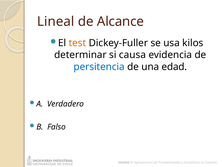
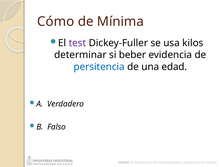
Lineal: Lineal -> Cómo (56, 21)
Alcance: Alcance -> Mínima (120, 21)
test colour: orange -> purple (77, 43)
causa: causa -> beber (133, 55)
